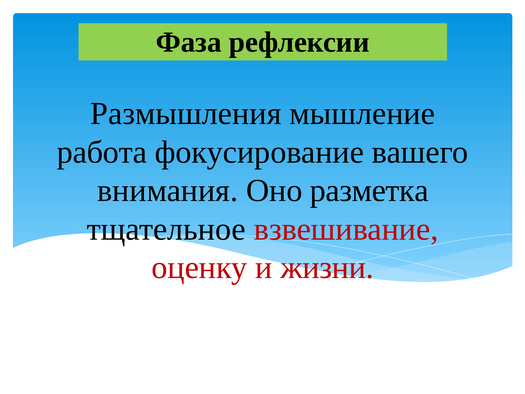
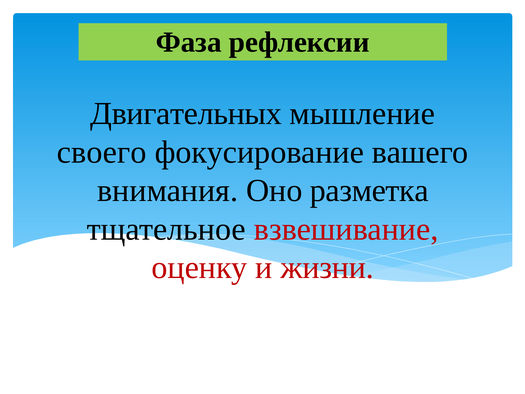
Размышления: Размышления -> Двигательных (186, 113)
работа: работа -> своего (102, 152)
